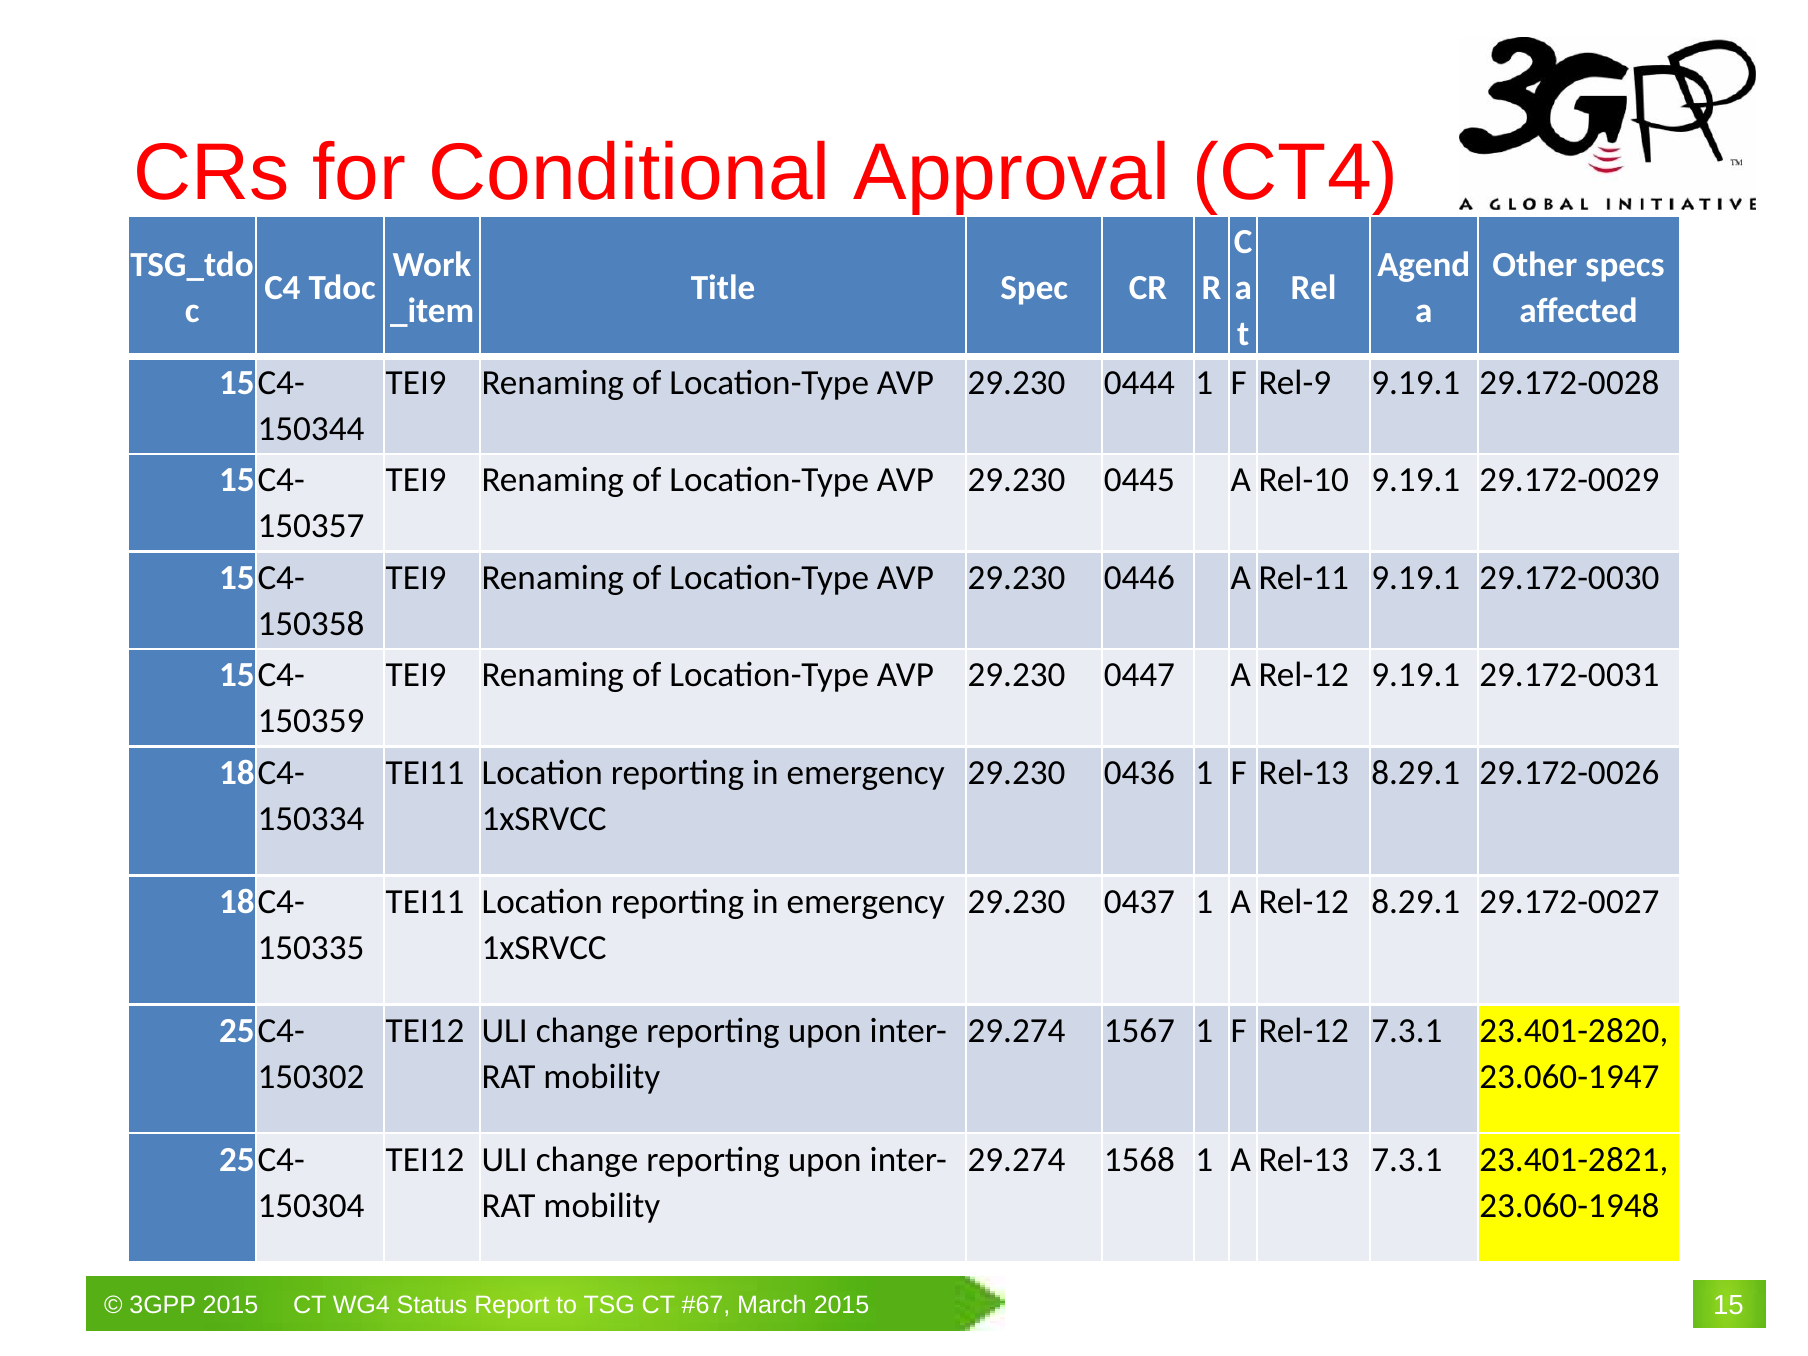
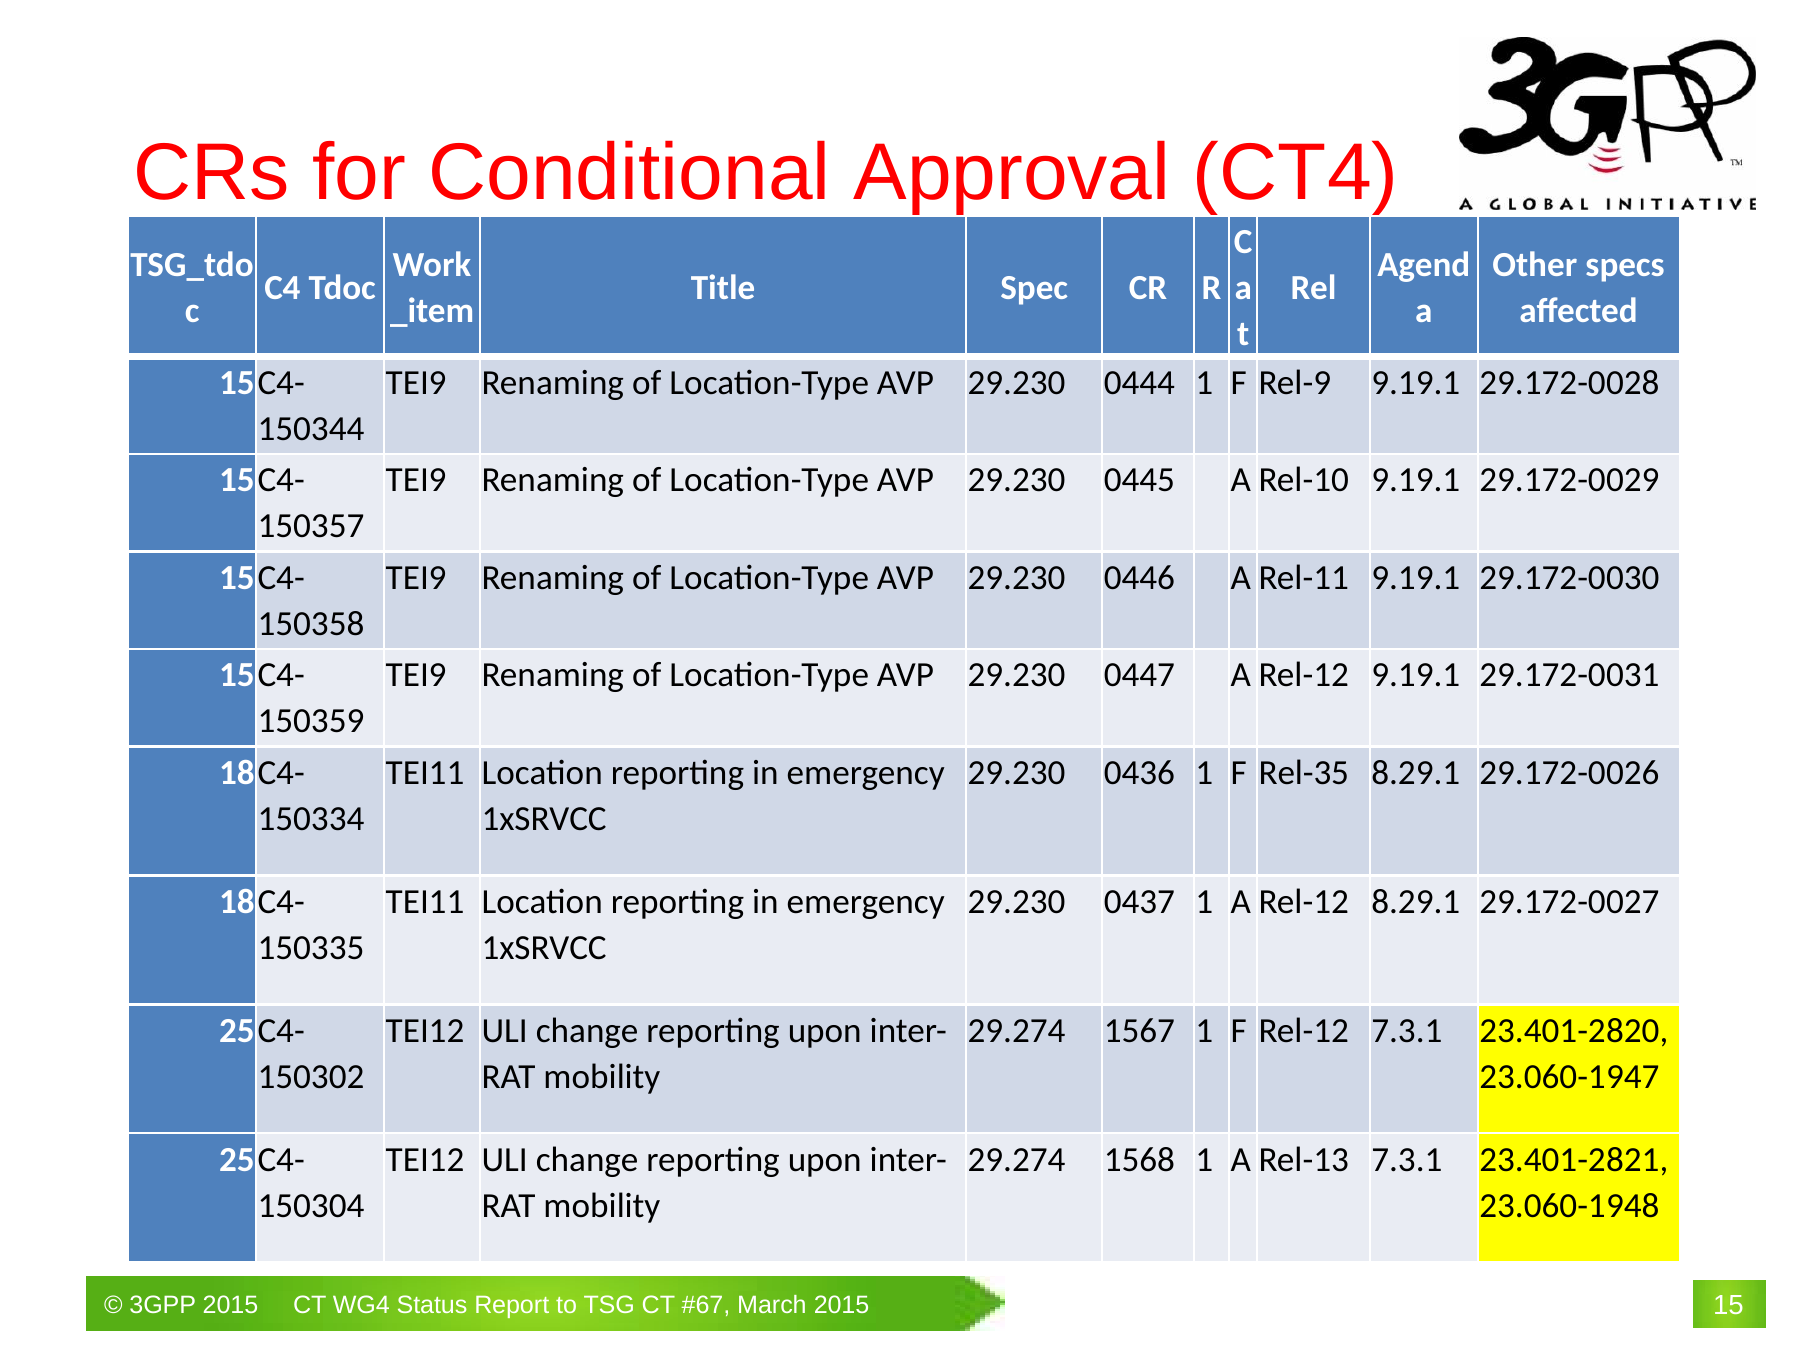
Rel-13: Rel-13 -> Rel-35 (1304, 773)
